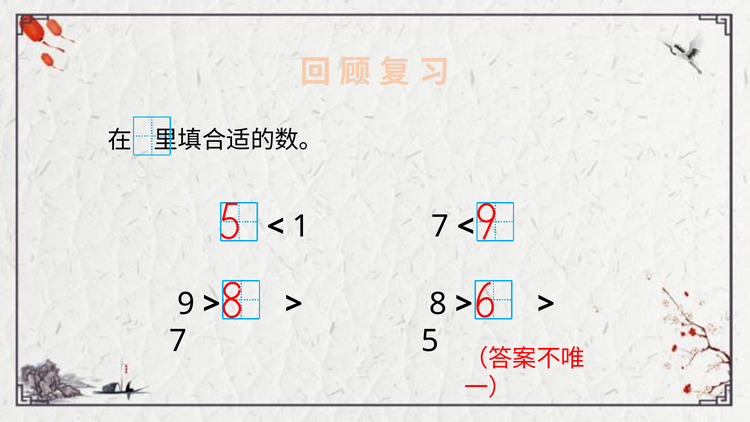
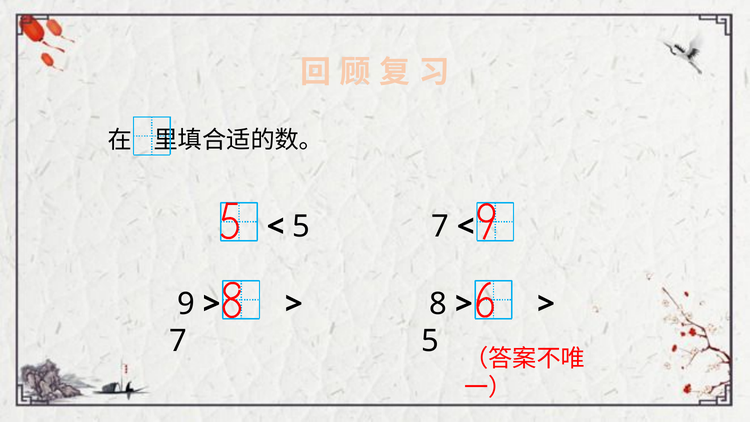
1: 1 -> 5 (301, 227)
